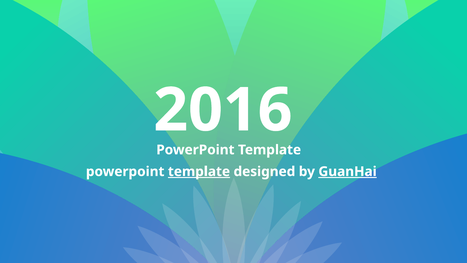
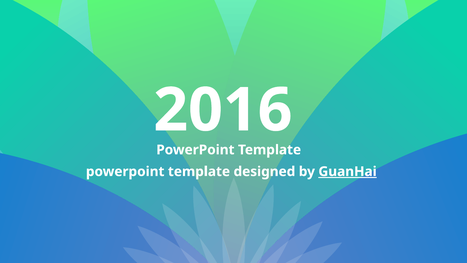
template underline: present -> none (199, 171)
